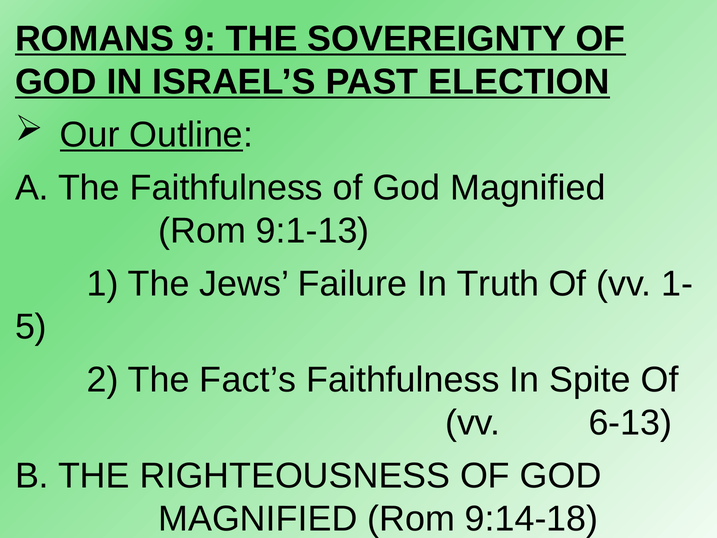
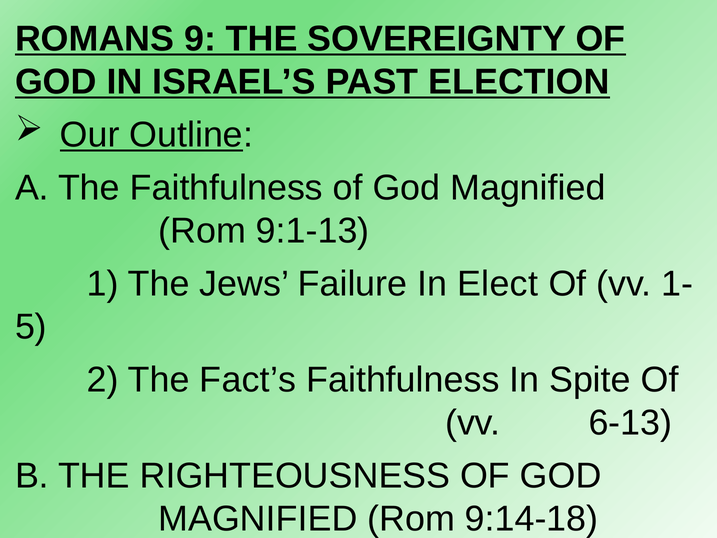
Truth: Truth -> Elect (498, 284)
